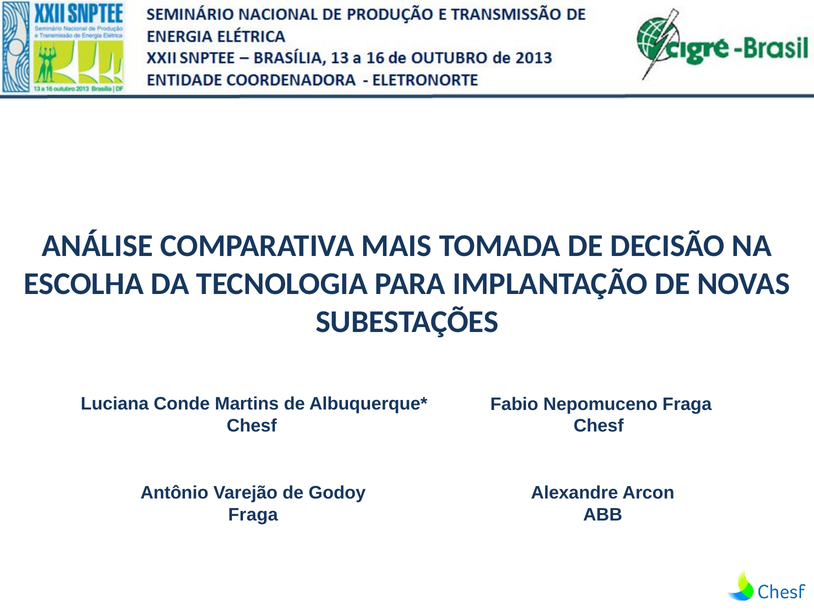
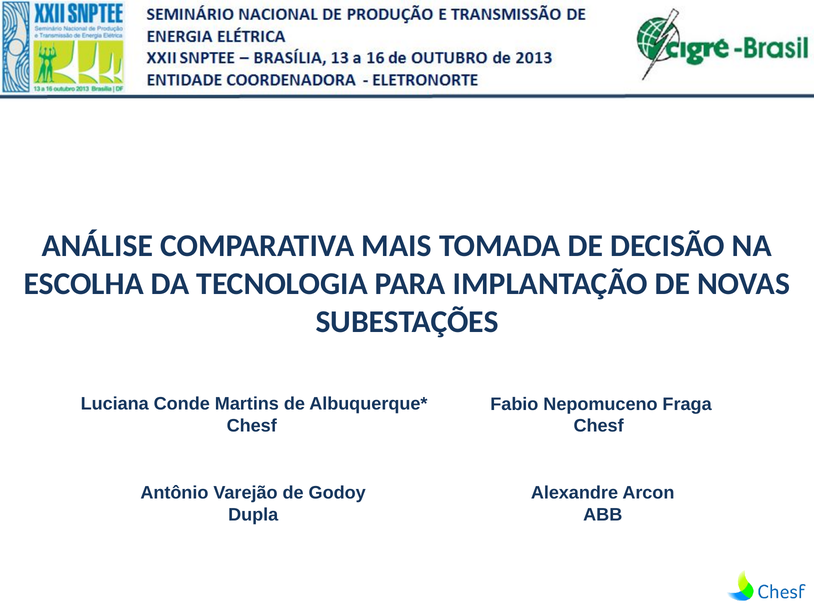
Fraga: Fraga -> Dupla (253, 515)
